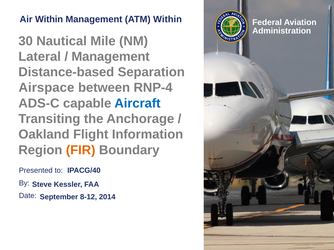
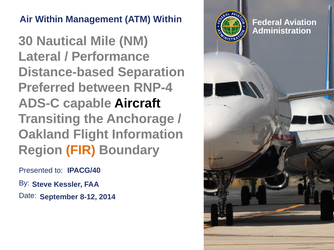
Management: Management -> Performance (111, 57)
Airspace: Airspace -> Preferred (47, 88)
Aircraft colour: blue -> black (137, 103)
